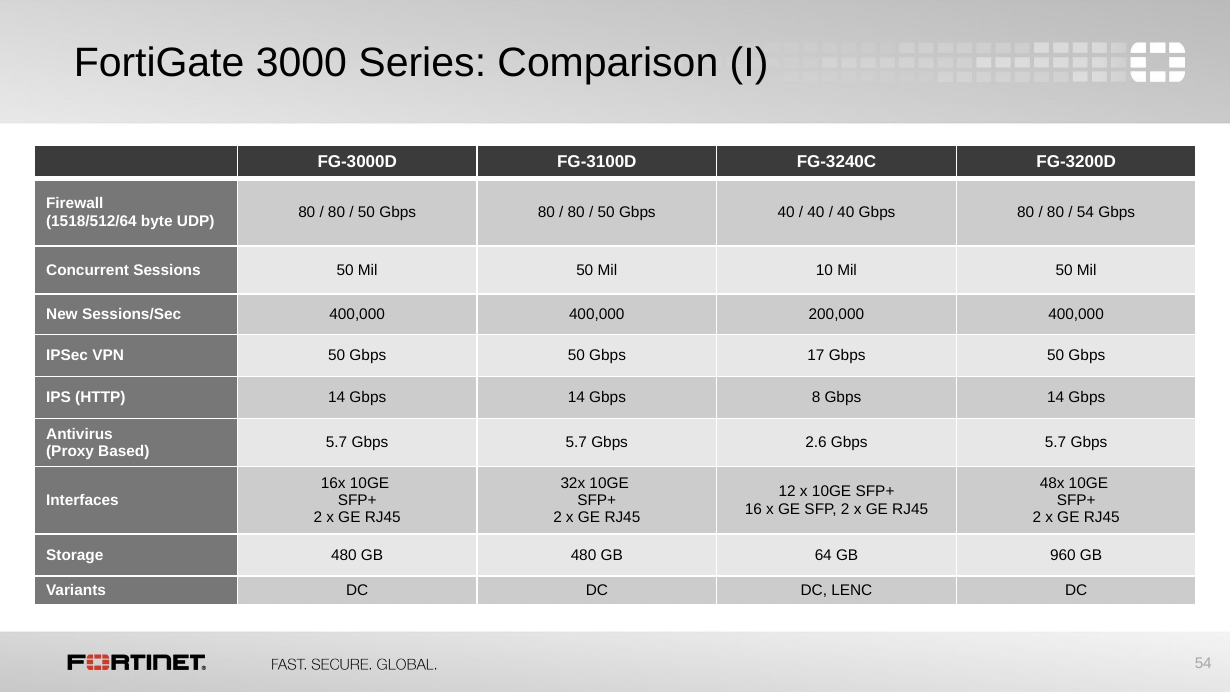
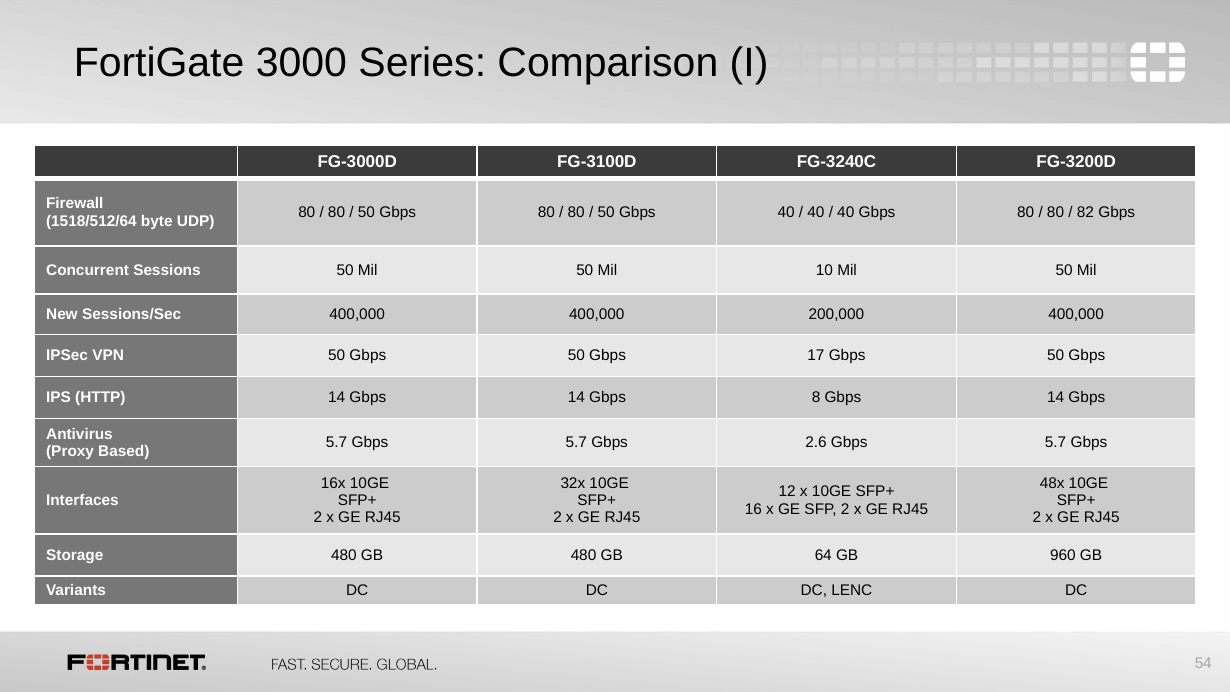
54: 54 -> 82 (1085, 212)
